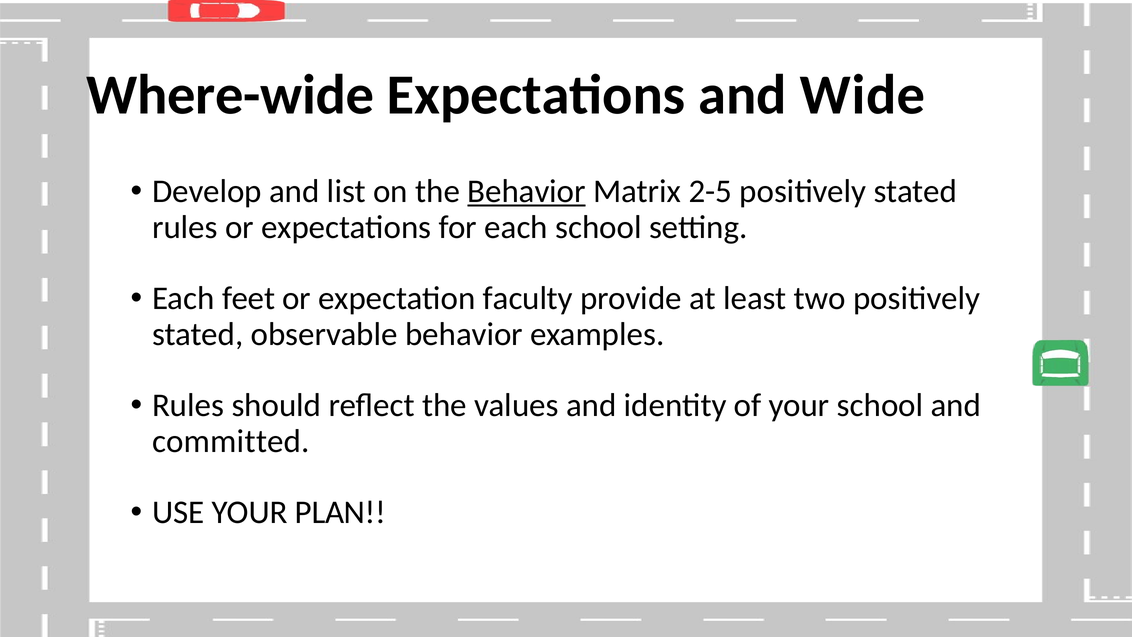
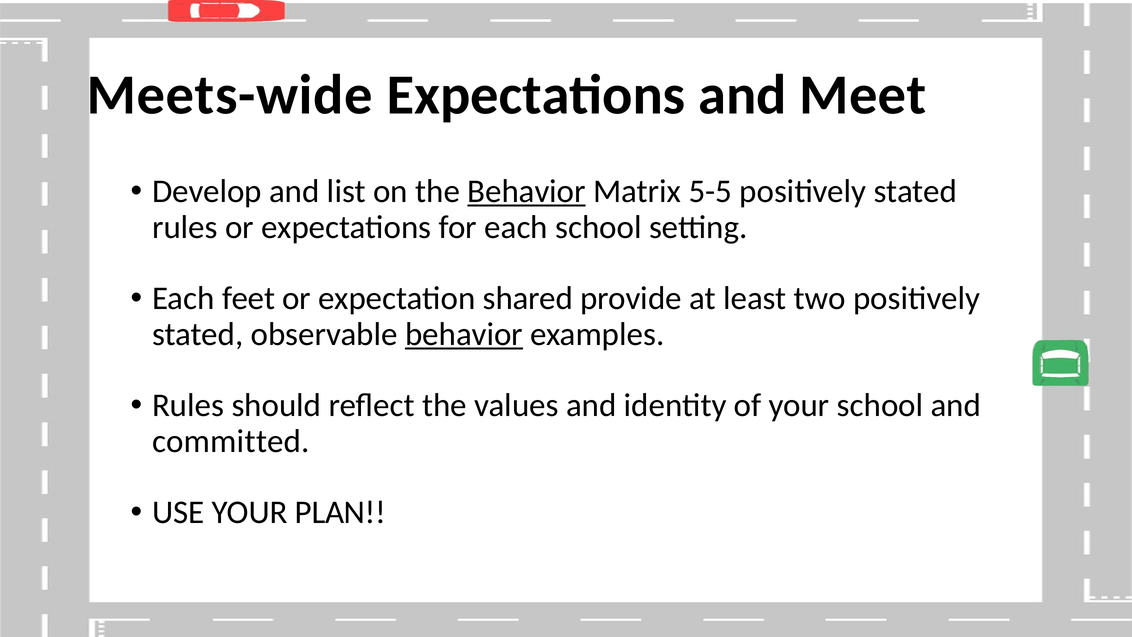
Where-wide: Where-wide -> Meets-wide (230, 95)
Wide: Wide -> Meet (863, 95)
2-5: 2-5 -> 5-5 (710, 191)
faculty: faculty -> shared (528, 298)
behavior underline: none -> present (464, 334)
